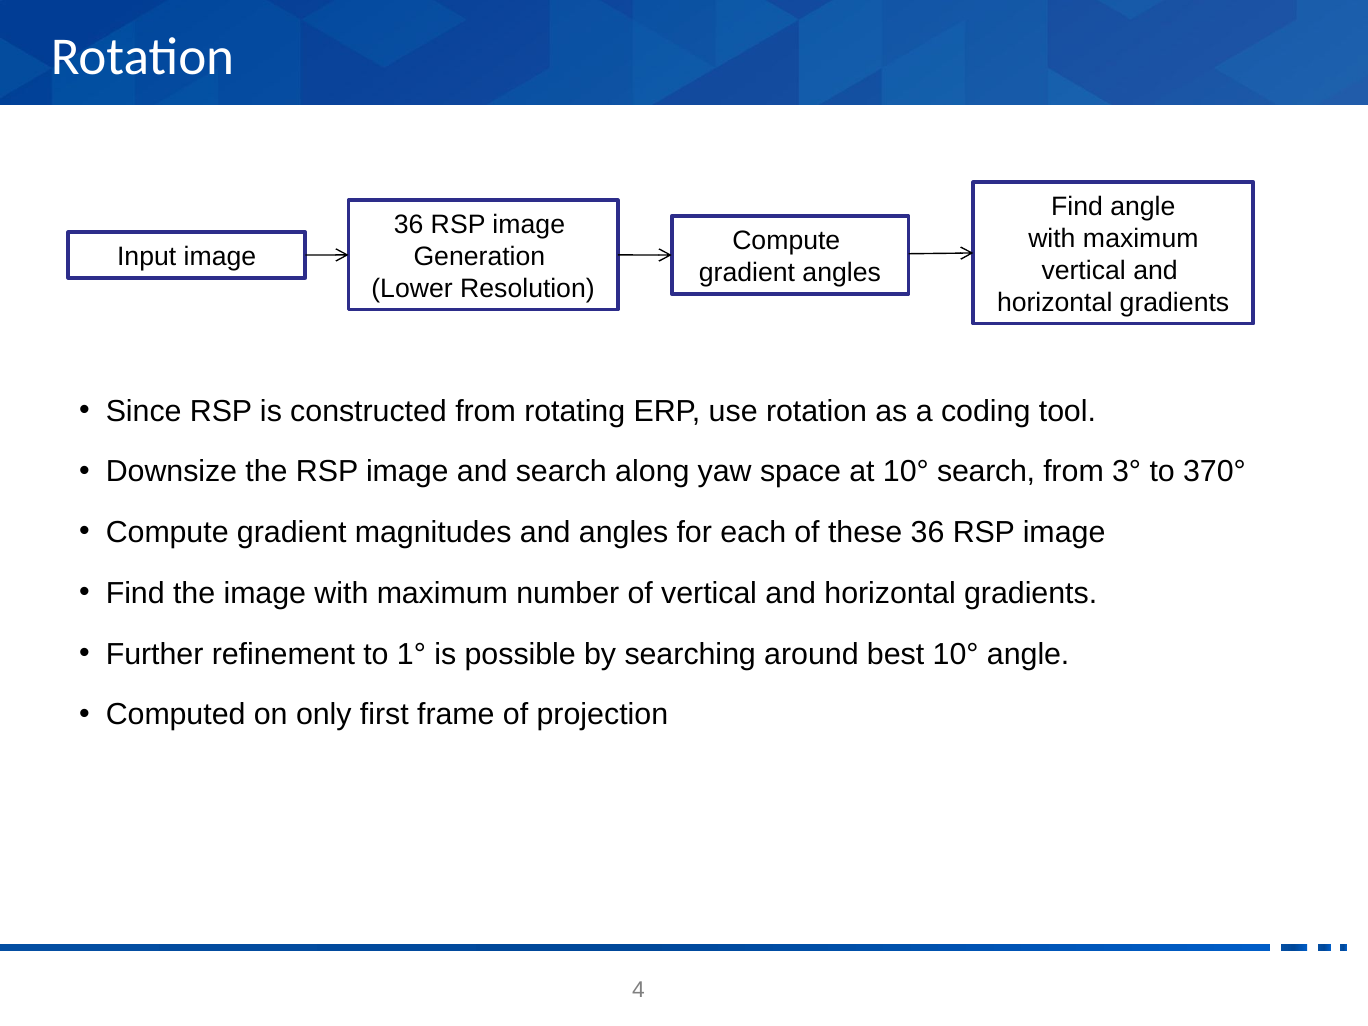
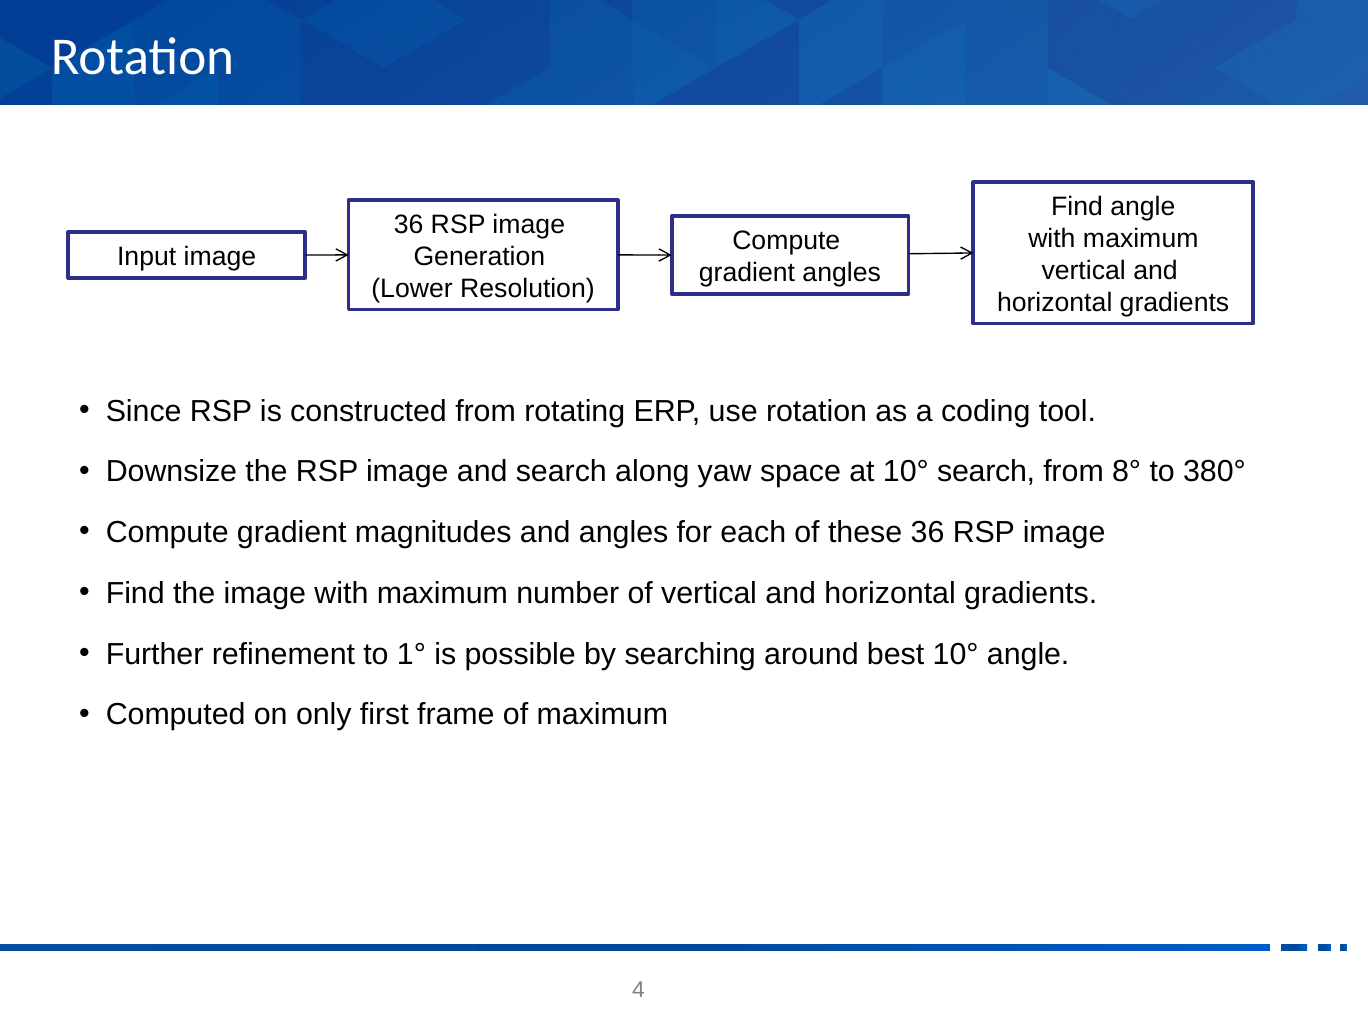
3°: 3° -> 8° (1127, 472)
370°: 370° -> 380° (1214, 472)
of projection: projection -> maximum (602, 715)
